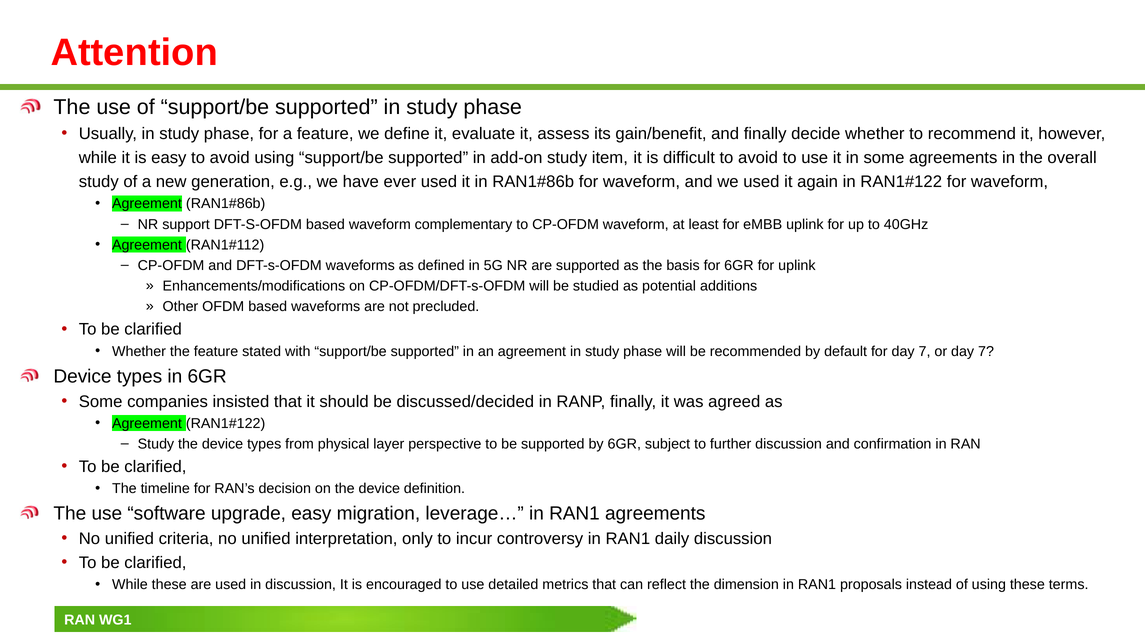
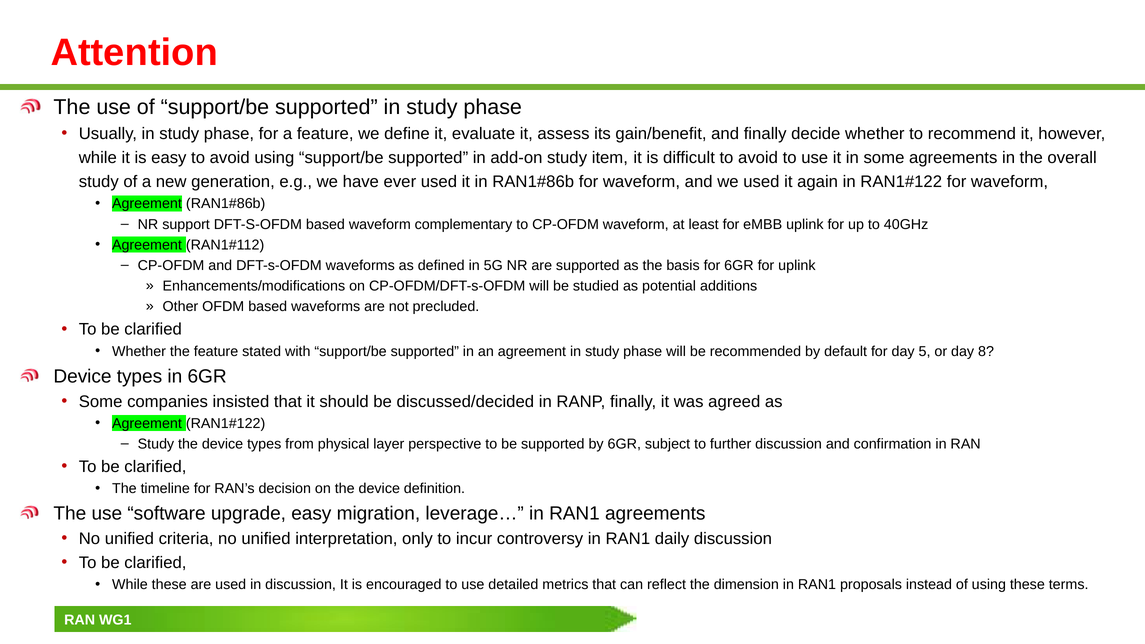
for day 7: 7 -> 5 (925, 351)
or day 7: 7 -> 8 (986, 351)
